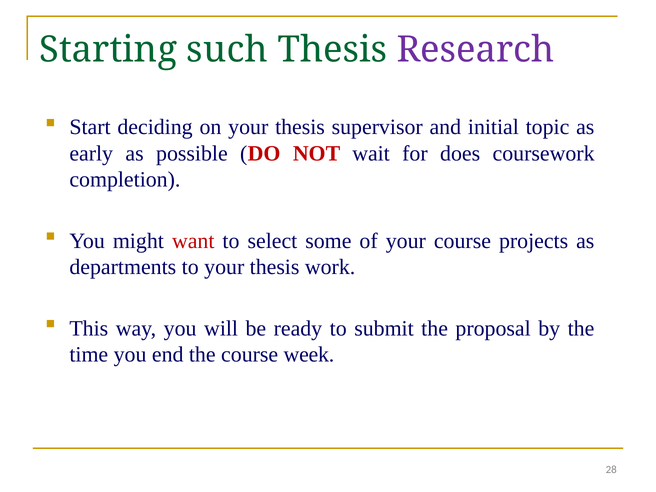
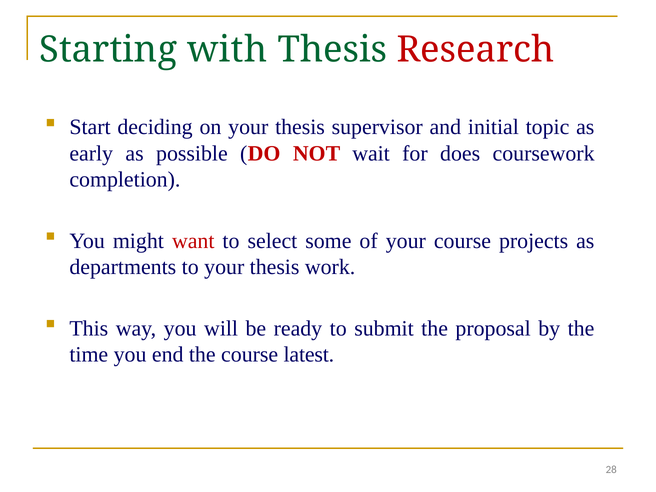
such: such -> with (227, 50)
Research colour: purple -> red (475, 50)
week: week -> latest (309, 355)
